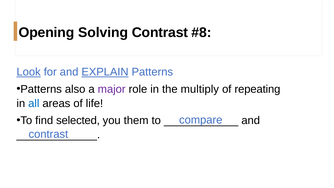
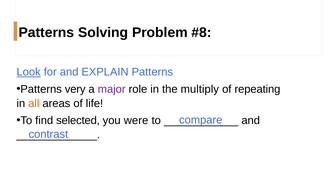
Opening: Opening -> Patterns (46, 32)
Solving Contrast: Contrast -> Problem (160, 32)
EXPLAIN underline: present -> none (105, 72)
also: also -> very (75, 89)
all colour: blue -> orange (34, 103)
them: them -> were (136, 120)
